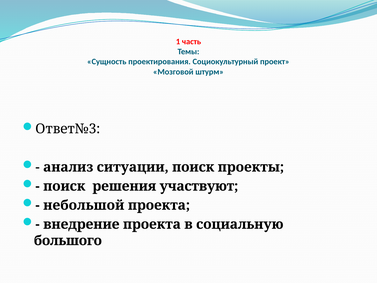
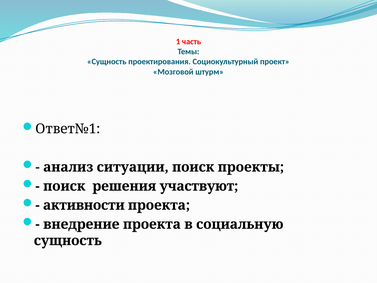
Ответ№3: Ответ№3 -> Ответ№1 (68, 129)
небольшой: небольшой -> активности (84, 205)
большого: большого -> сущность (68, 240)
